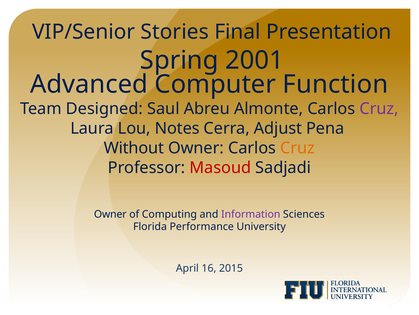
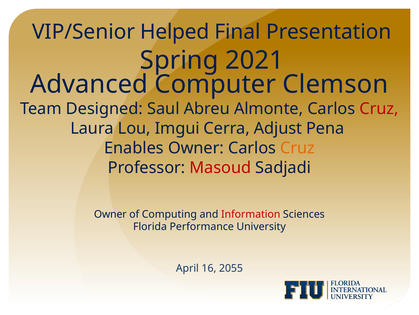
Stories: Stories -> Helped (175, 32)
2001: 2001 -> 2021 (254, 60)
Function: Function -> Clemson (335, 84)
Cruz colour: purple -> red (379, 109)
Notes: Notes -> Imgui (177, 128)
Without: Without -> Enables (134, 148)
Information colour: purple -> red (251, 214)
2015: 2015 -> 2055 (231, 268)
